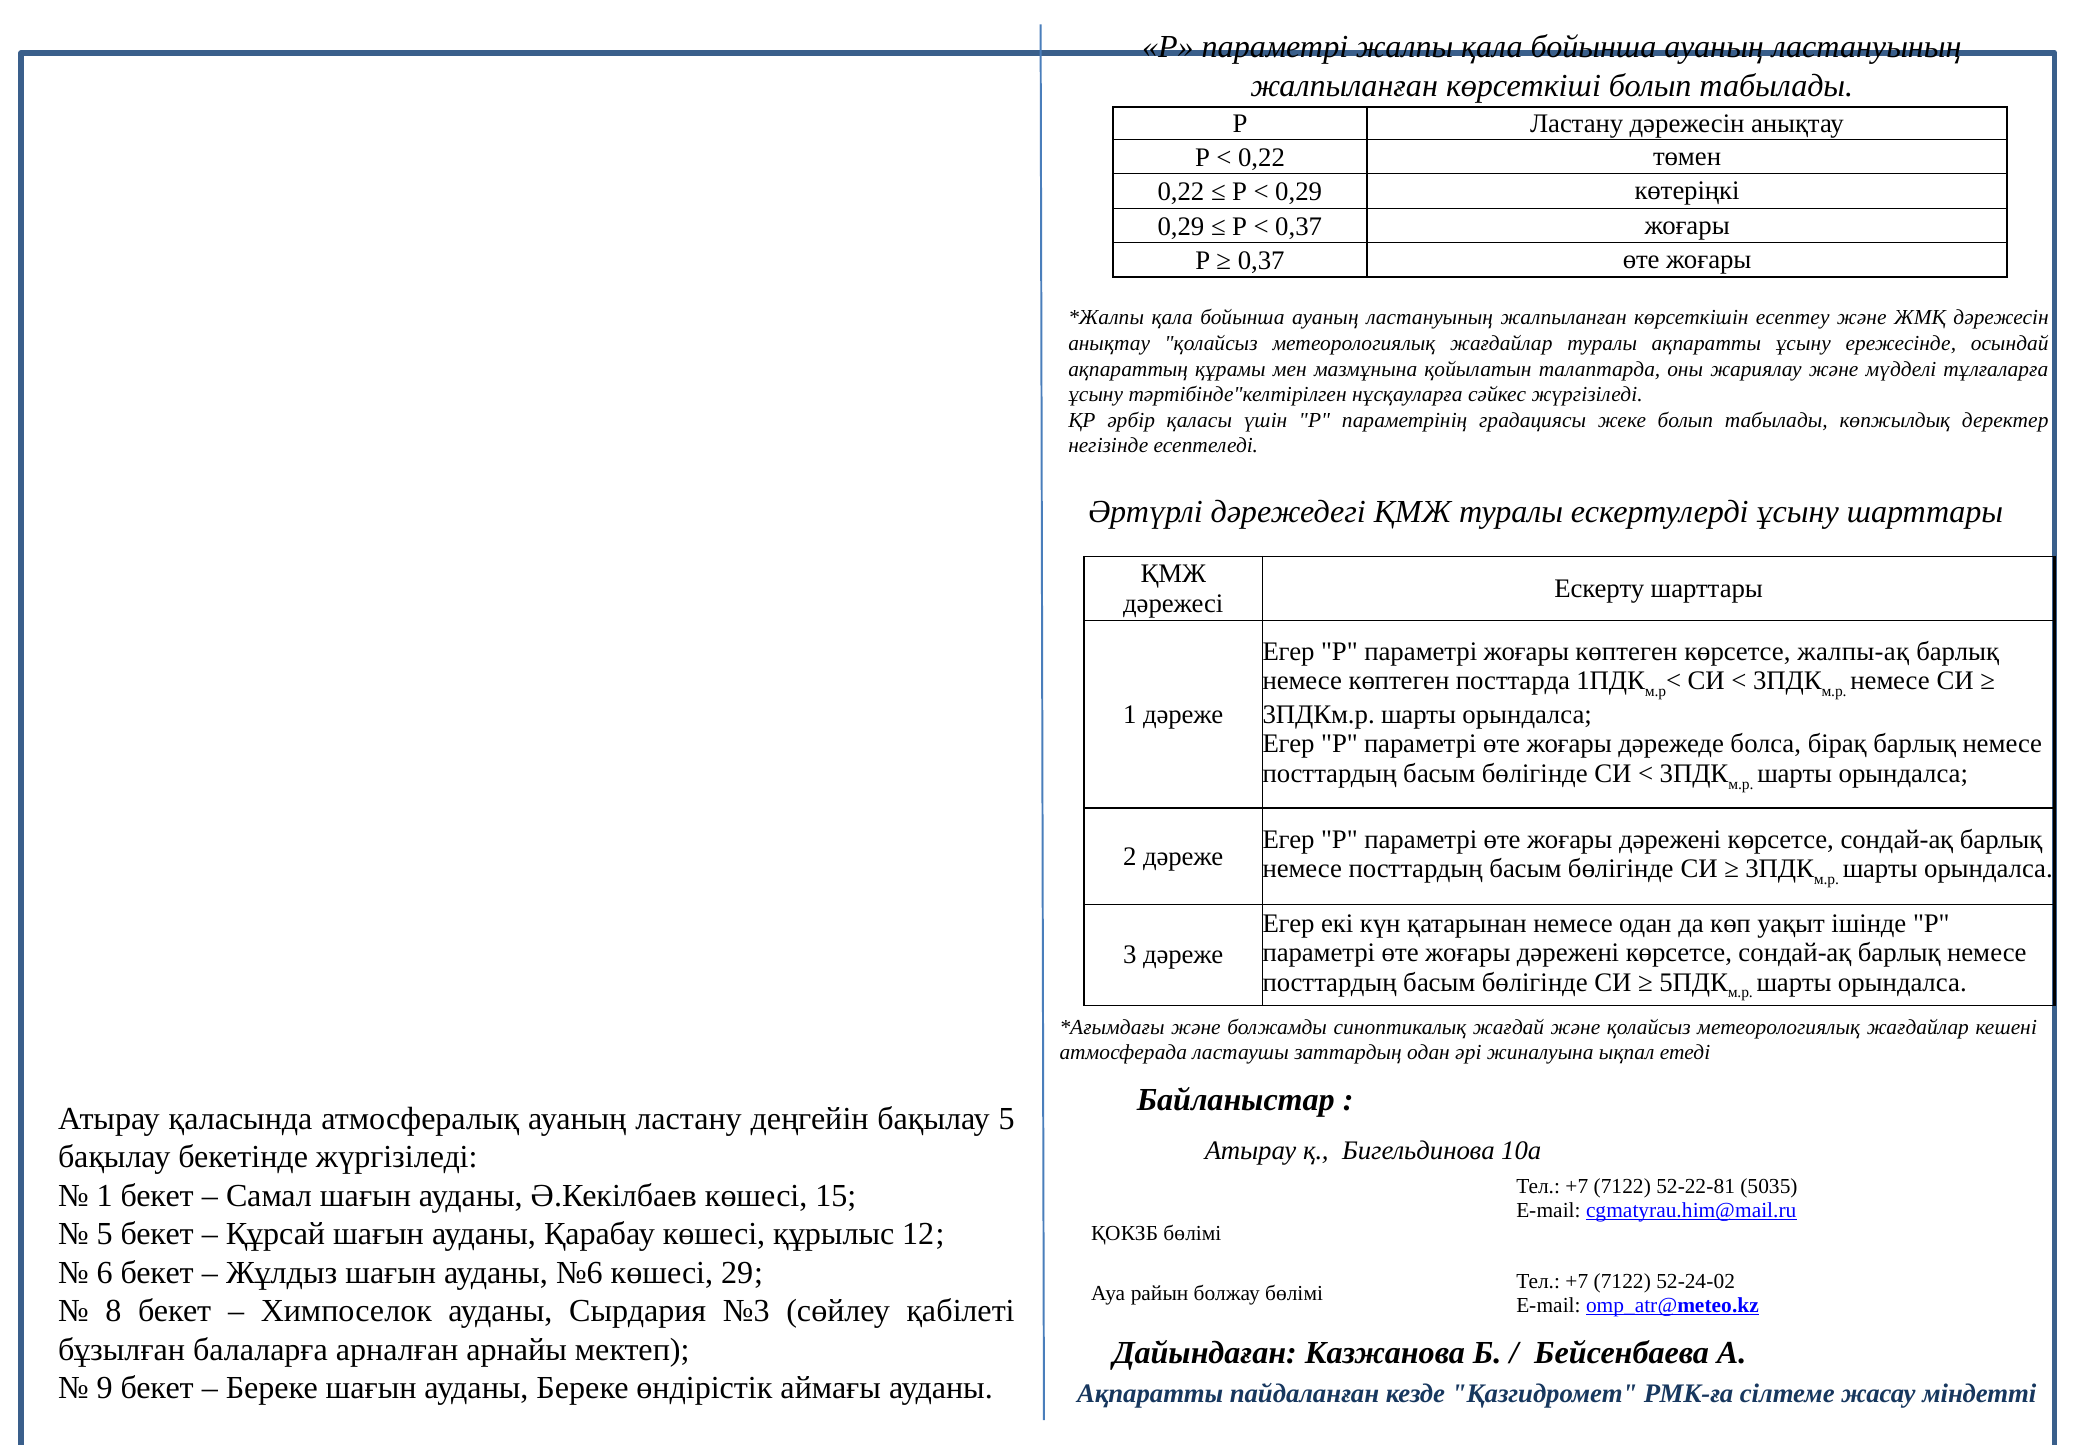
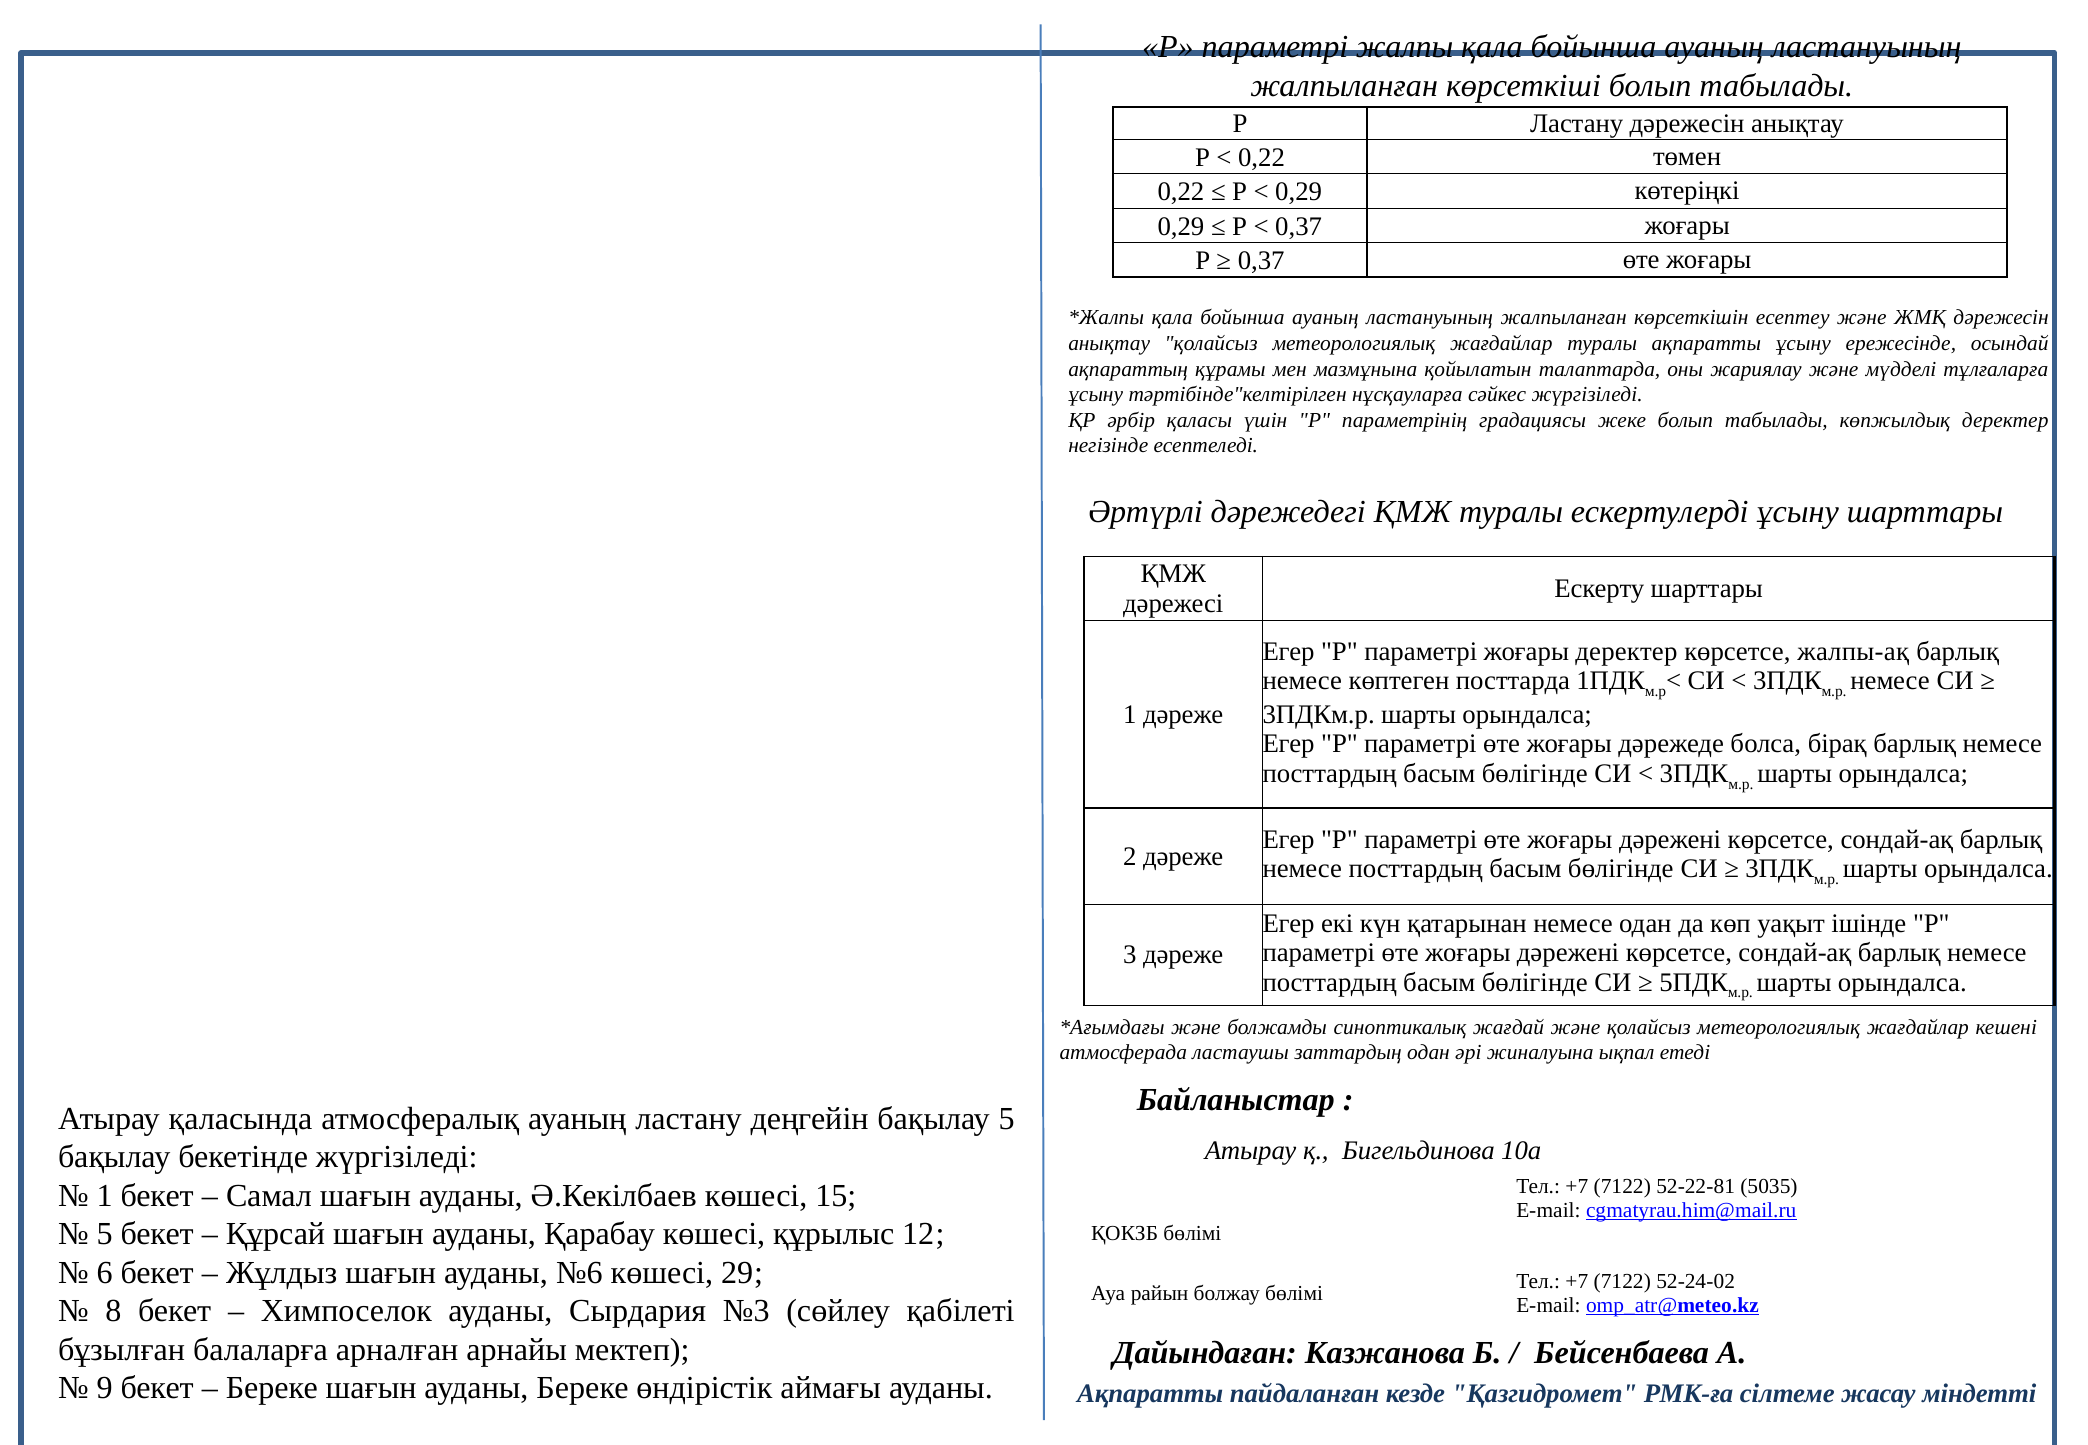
жоғары көптеген: көптеген -> деректер (1626, 652)
